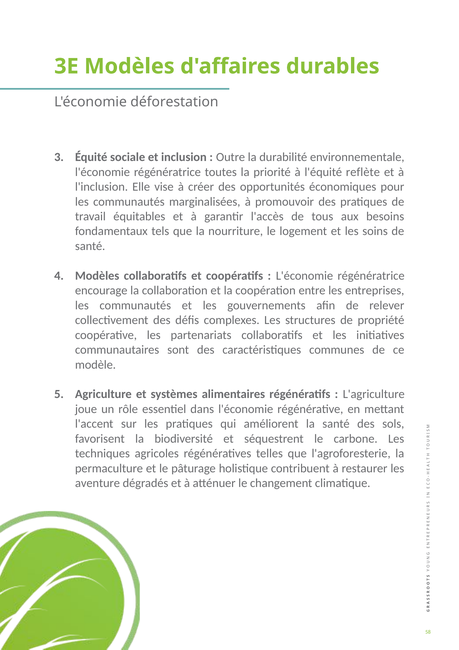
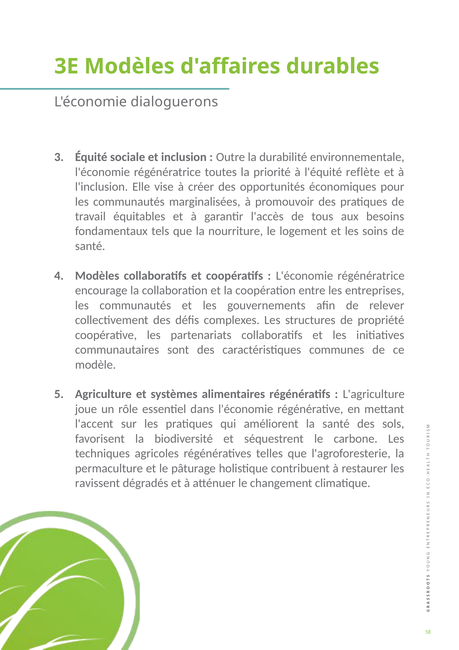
déforestation: déforestation -> dialoguerons (174, 102)
aventure: aventure -> ravissent (97, 483)
